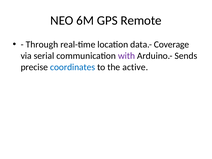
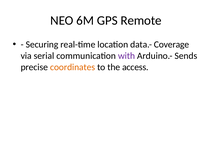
Through: Through -> Securing (42, 44)
coordinates colour: blue -> orange (73, 67)
active: active -> access (135, 67)
